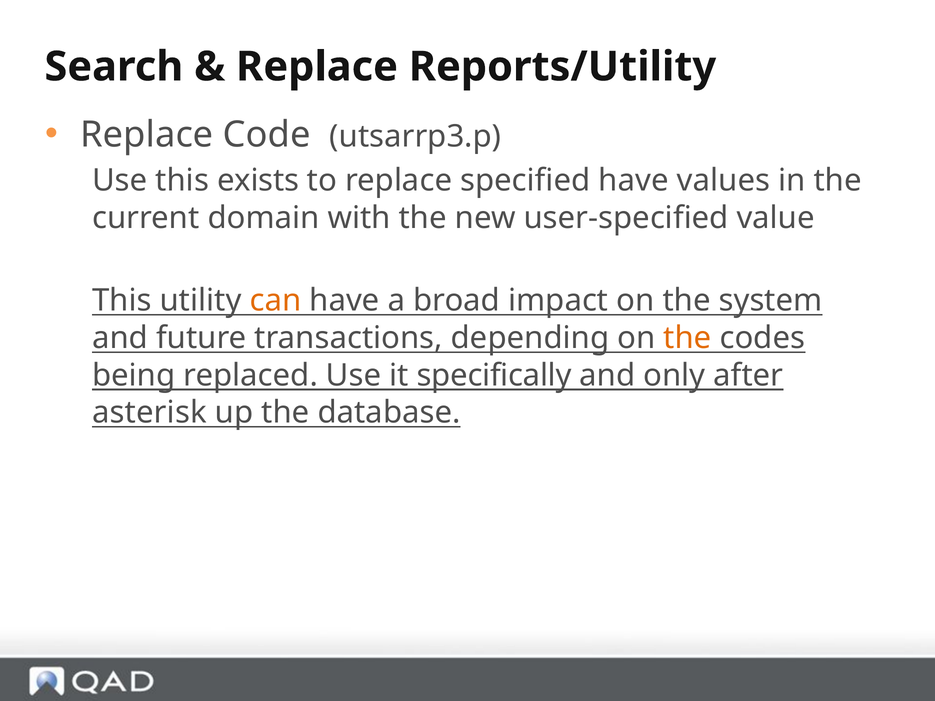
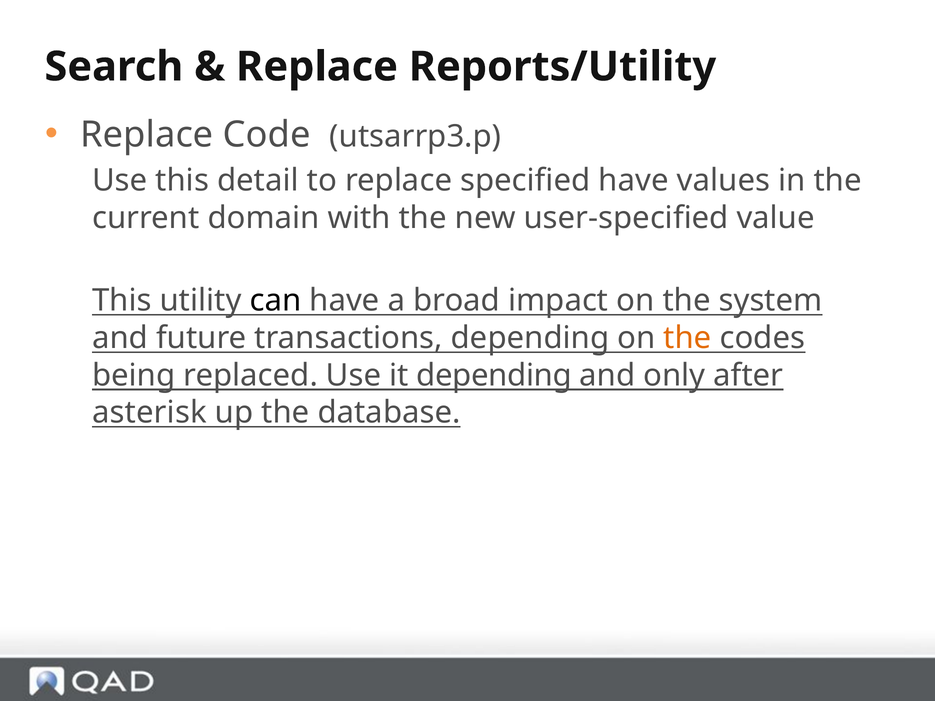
exists: exists -> detail (258, 181)
can colour: orange -> black (275, 301)
it specifically: specifically -> depending (494, 375)
